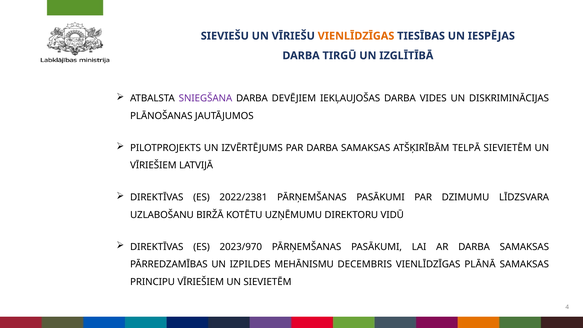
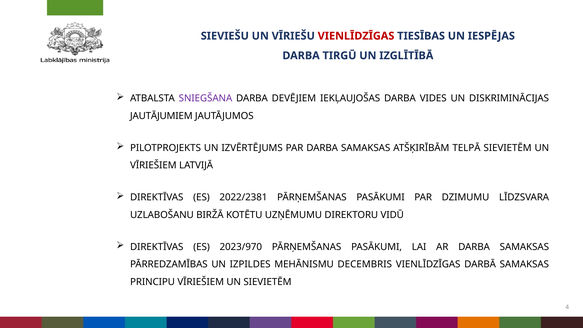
VIENLĪDZĪGAS colour: orange -> red (356, 36)
PLĀNOŠANAS: PLĀNOŠANAS -> JAUTĀJUMIEM (161, 116)
PLĀNĀ: PLĀNĀ -> DARBĀ (480, 264)
